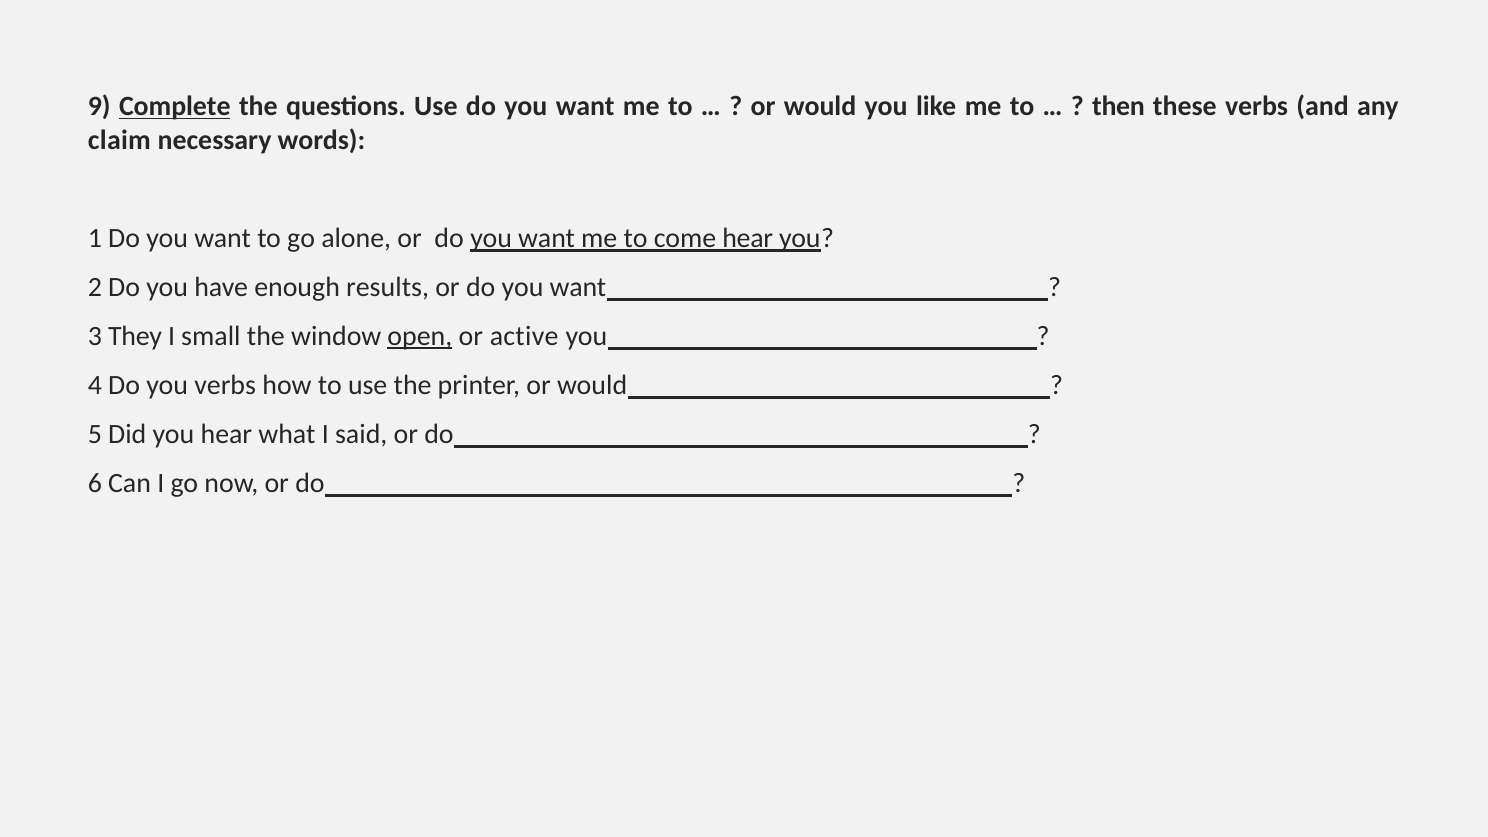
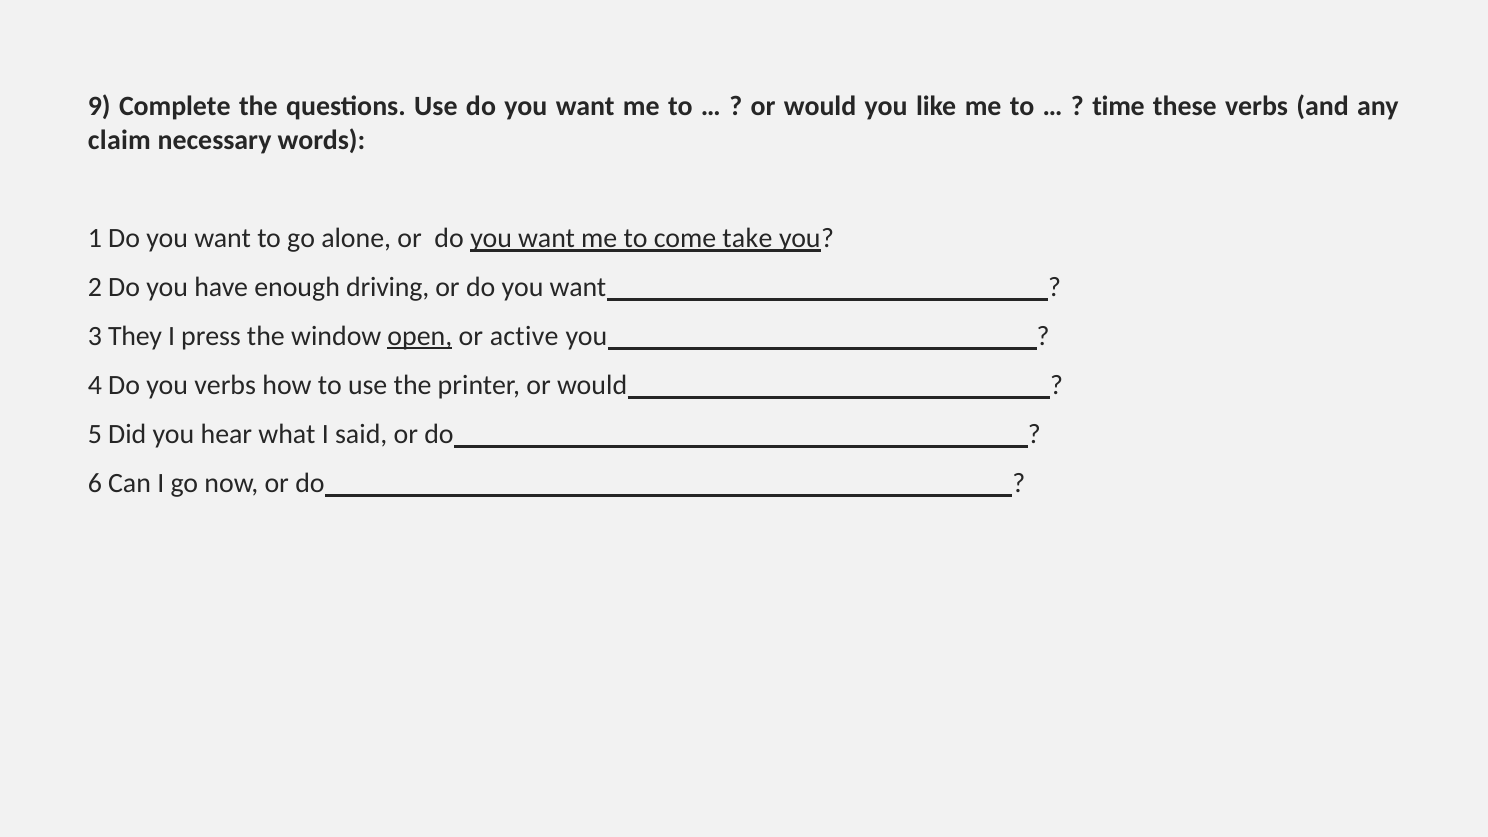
Complete underline: present -> none (175, 107)
then: then -> time (1119, 107)
come hear: hear -> take (747, 238)
results: results -> driving (388, 287)
small: small -> press (211, 336)
